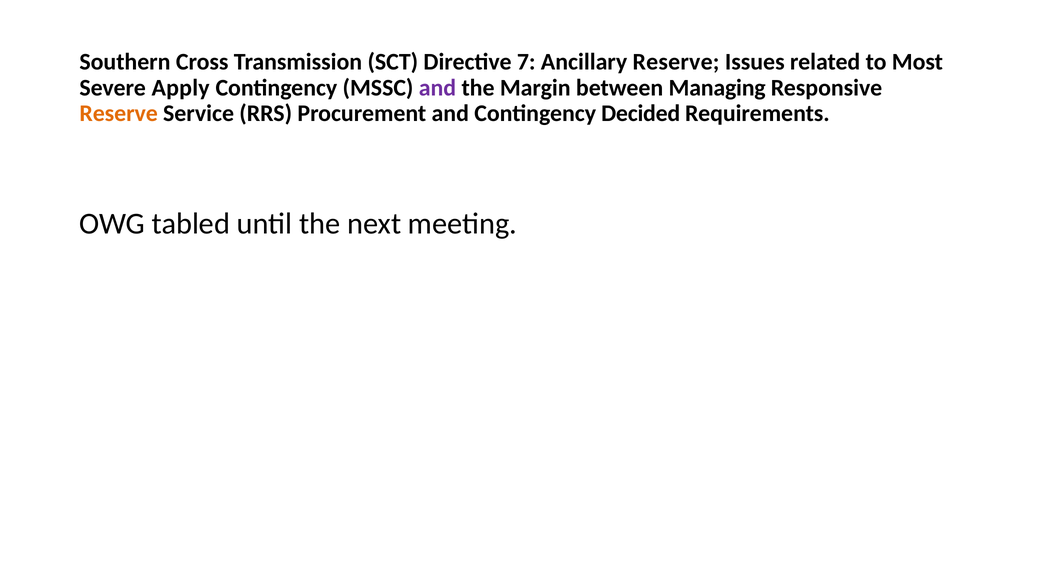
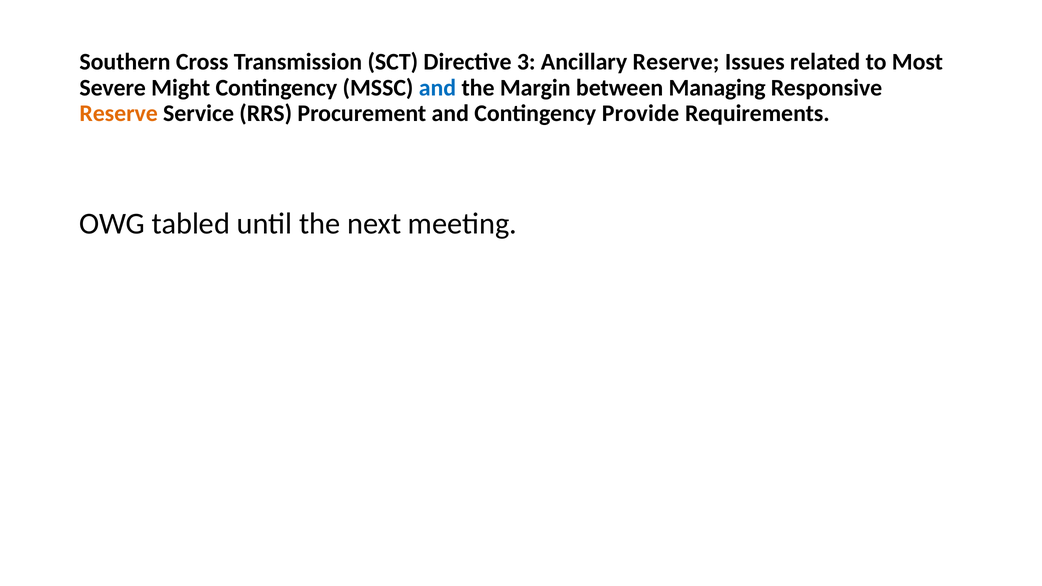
7: 7 -> 3 (526, 62)
Apply: Apply -> Might (181, 88)
and colour: purple -> blue (438, 88)
Decided: Decided -> Provide (640, 113)
